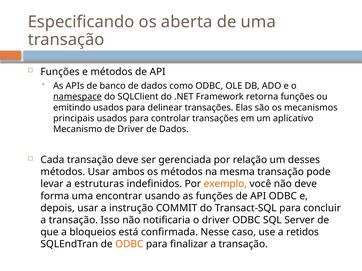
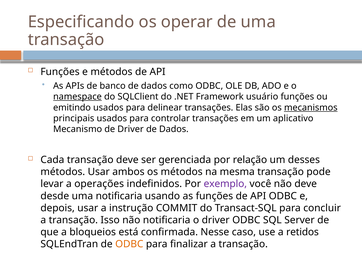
aberta: aberta -> operar (187, 22)
retorna: retorna -> usuário (262, 97)
mecanismos underline: none -> present (311, 108)
estruturas: estruturas -> operações (99, 184)
exemplo colour: orange -> purple (225, 184)
forma: forma -> desde (55, 196)
uma encontrar: encontrar -> notificaria (119, 196)
